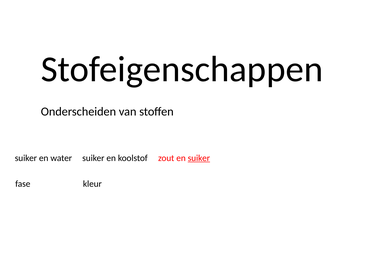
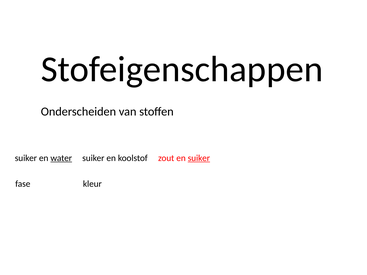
water underline: none -> present (61, 158)
